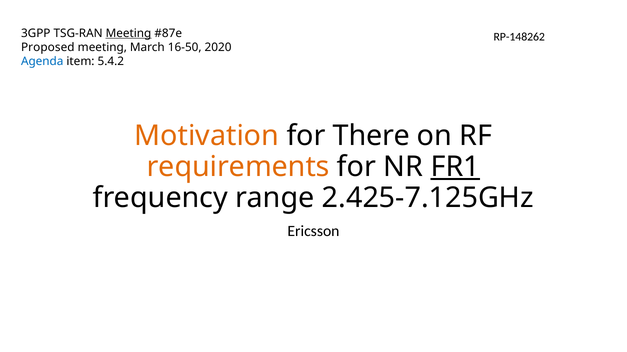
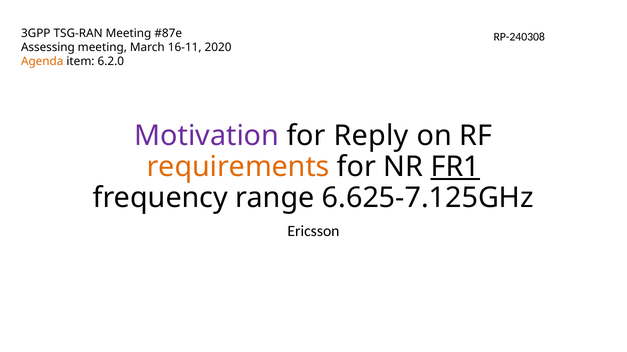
Meeting underline: present -> none (128, 33)
RP-148262: RP-148262 -> RP-240308 (519, 37)
Proposed: Proposed -> Assessing (48, 47)
16-50: 16-50 -> 16-11 (185, 47)
Agenda colour: blue -> orange (42, 62)
5.4.2: 5.4.2 -> 6.2.0 (111, 62)
Motivation colour: orange -> purple (207, 136)
There: There -> Reply (371, 136)
2.425-7.125GHz: 2.425-7.125GHz -> 6.625-7.125GHz (428, 198)
